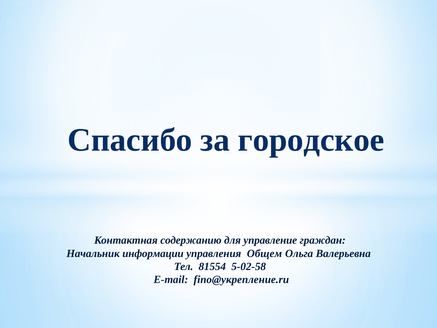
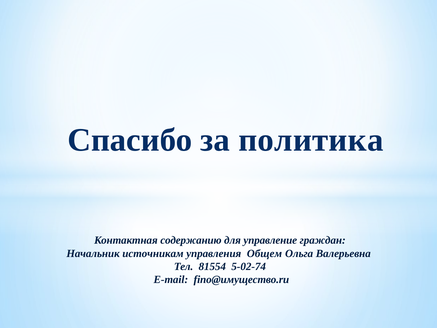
городское: городское -> политика (311, 140)
информации: информации -> источникам (153, 253)
5-02-58: 5-02-58 -> 5-02-74 (249, 266)
fino@укрепление.ru: fino@укрепление.ru -> fino@имущество.ru (241, 279)
